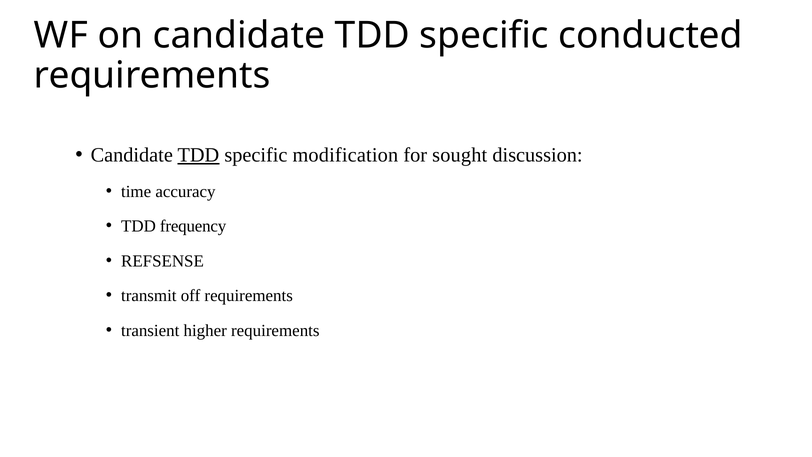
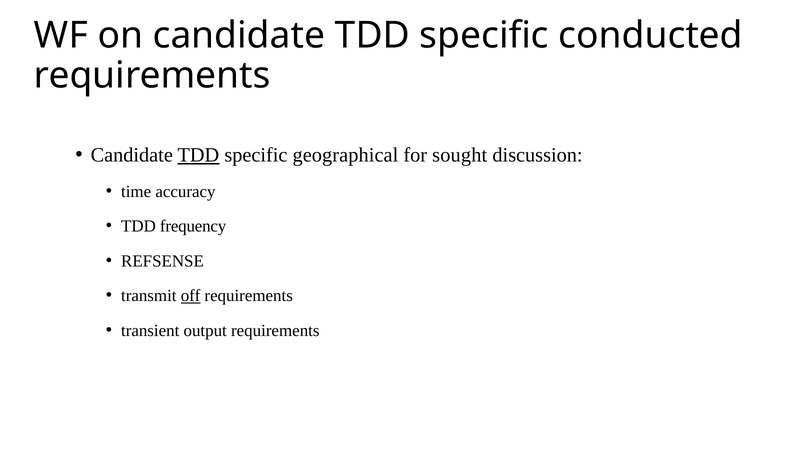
modification: modification -> geographical (345, 155)
off underline: none -> present (191, 296)
higher: higher -> output (205, 330)
